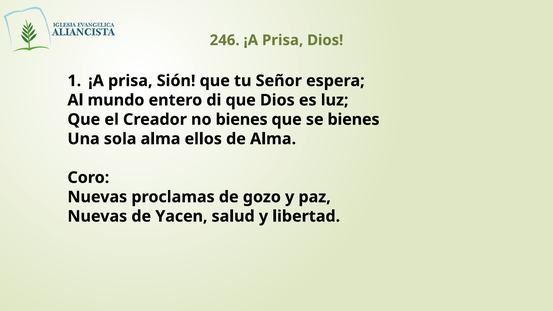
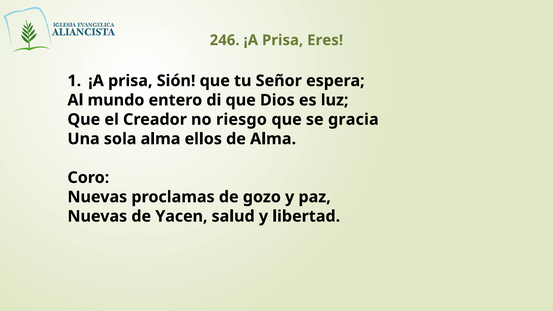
Prisa Dios: Dios -> Eres (325, 40)
no bienes: bienes -> riesgo (241, 120)
se bienes: bienes -> gracia (353, 120)
